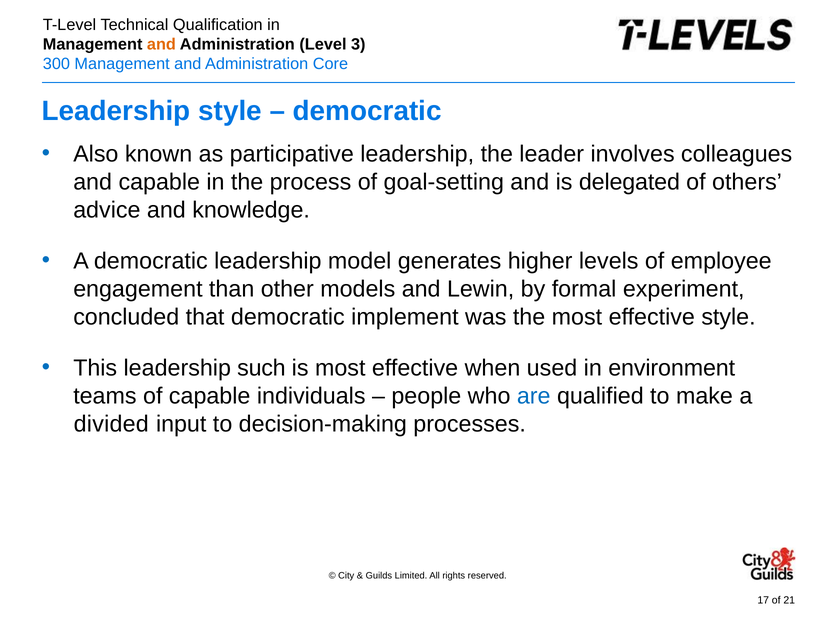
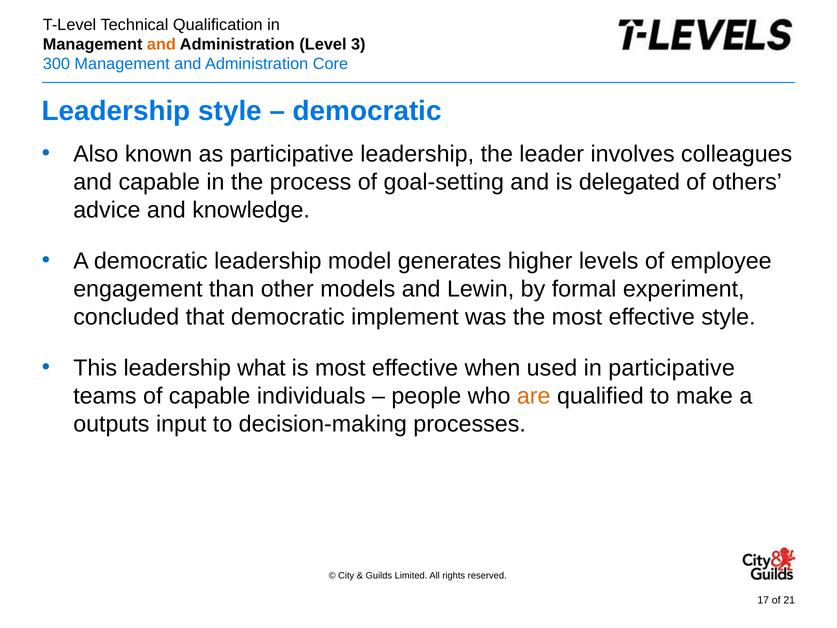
such: such -> what (261, 368)
in environment: environment -> participative (672, 368)
are colour: blue -> orange (534, 396)
divided: divided -> outputs (111, 424)
